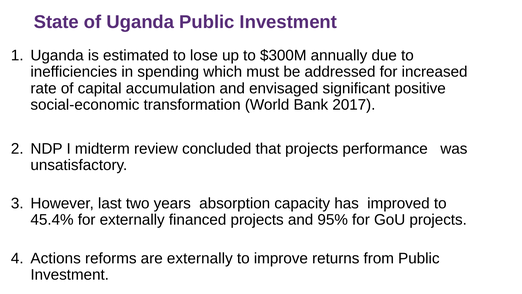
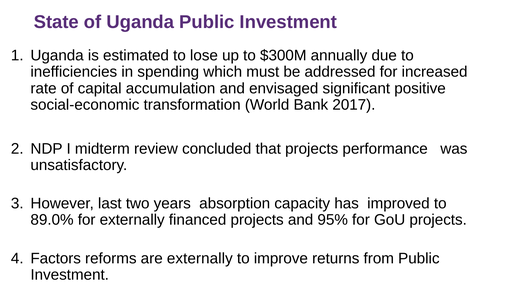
45.4%: 45.4% -> 89.0% (52, 220)
Actions: Actions -> Factors (56, 258)
